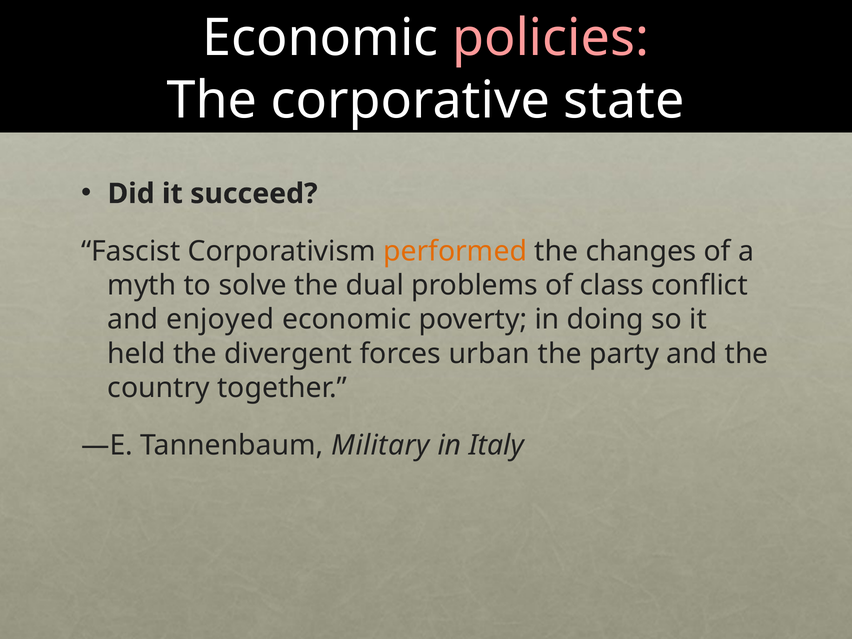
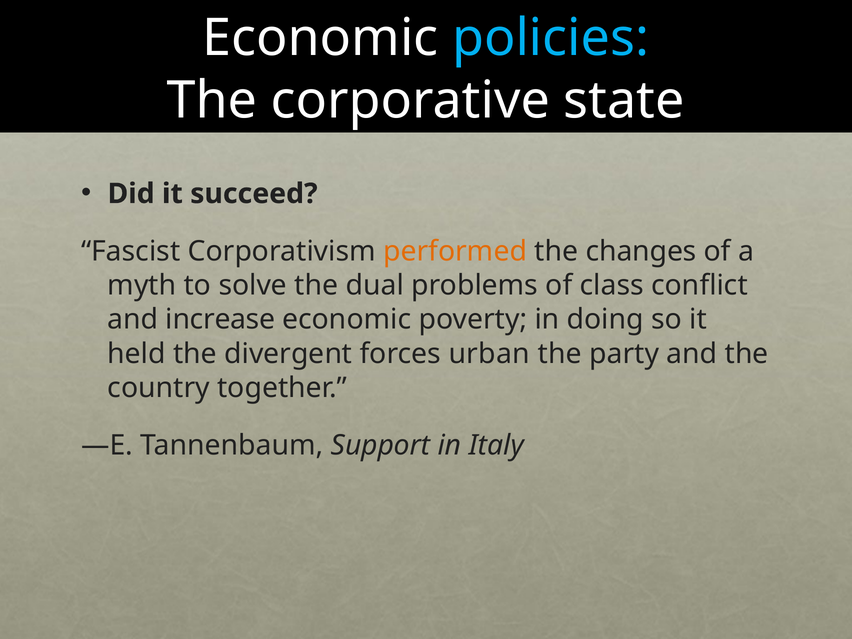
policies colour: pink -> light blue (551, 38)
enjoyed: enjoyed -> increase (220, 320)
Military: Military -> Support (381, 446)
